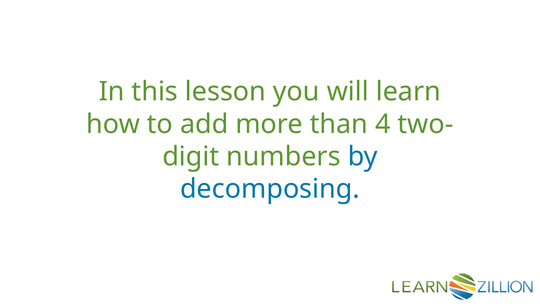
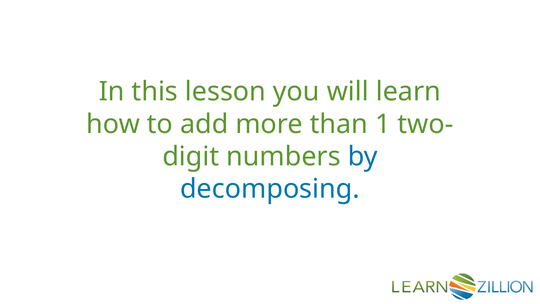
4: 4 -> 1 (383, 124)
